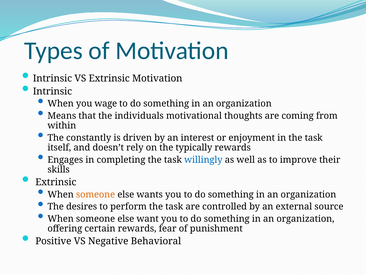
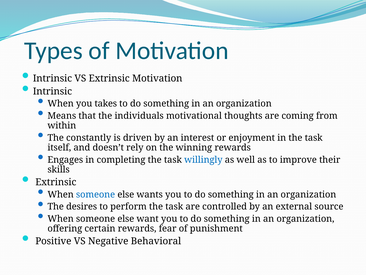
wage: wage -> takes (106, 103)
typically: typically -> winning (194, 147)
someone colour: orange -> blue (96, 194)
